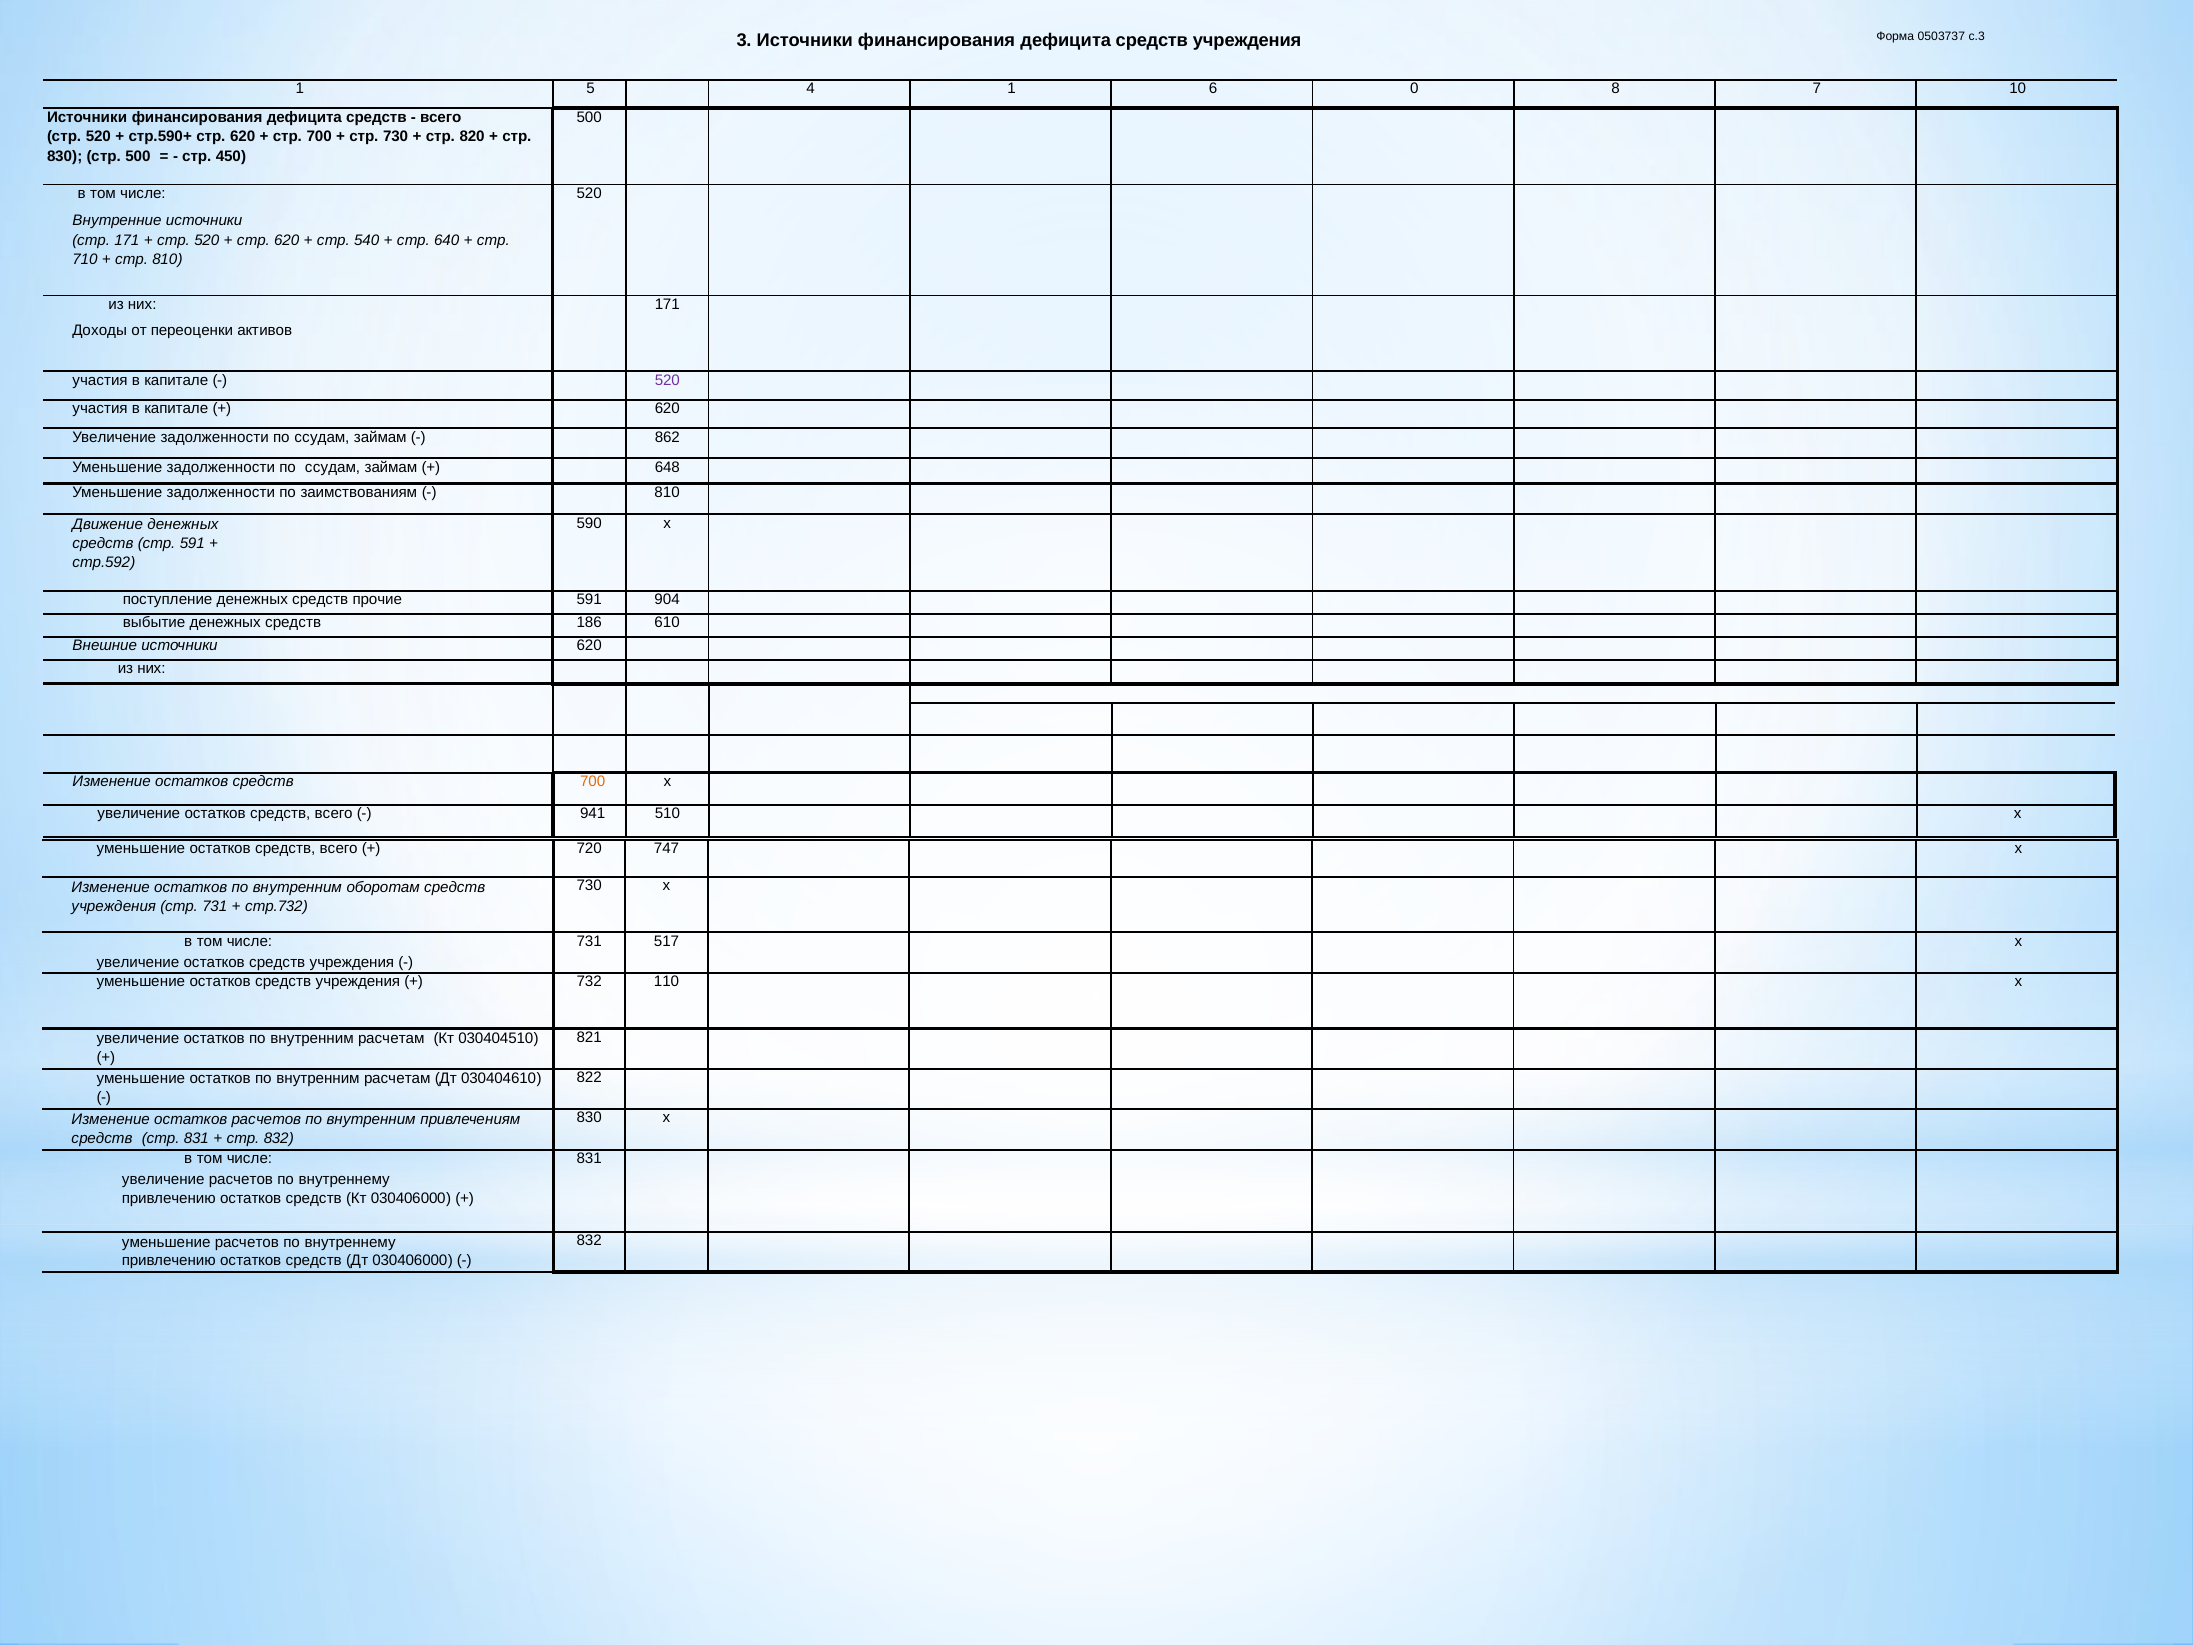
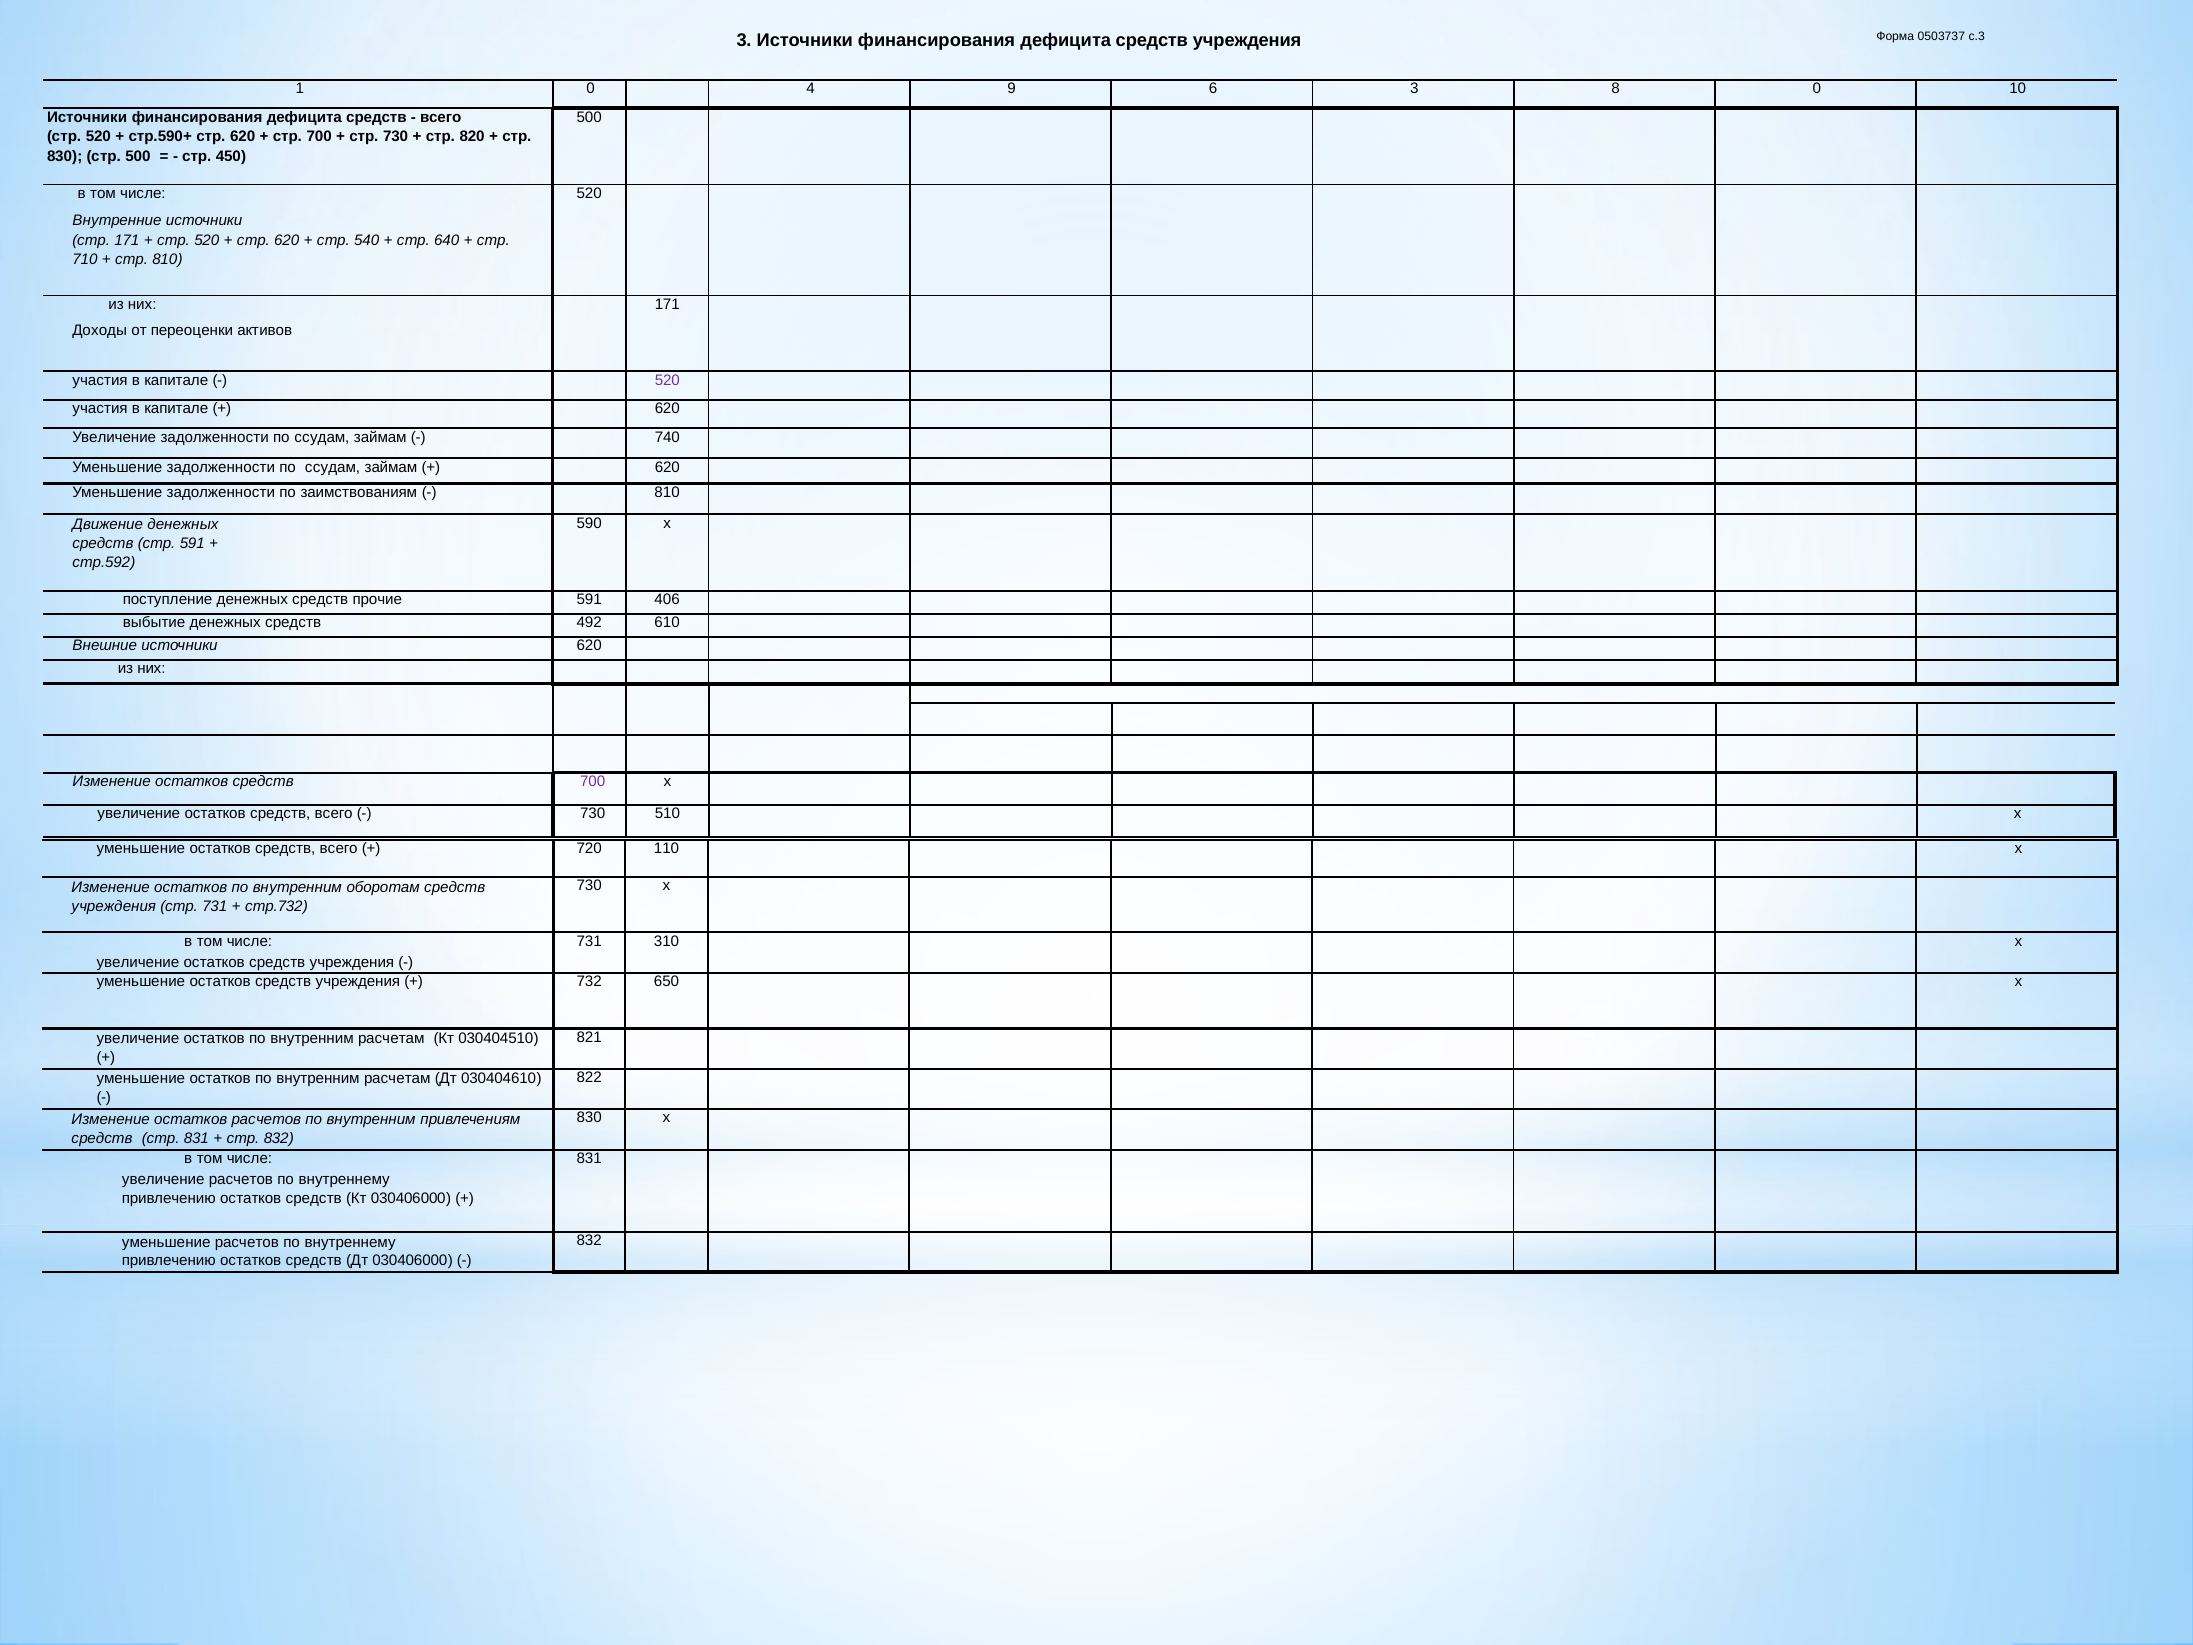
1 5: 5 -> 0 (591, 89)
4 1: 1 -> 9 (1012, 89)
6 0: 0 -> 3 (1414, 89)
8 7: 7 -> 0 (1817, 89)
862: 862 -> 740 (667, 437)
648: 648 -> 620 (667, 467)
904: 904 -> 406 (667, 600)
186: 186 -> 492 (589, 623)
700 colour: orange -> purple (593, 781)
941: 941 -> 730 (593, 814)
747: 747 -> 110 (666, 849)
517: 517 -> 310 (666, 941)
110: 110 -> 650 (666, 982)
